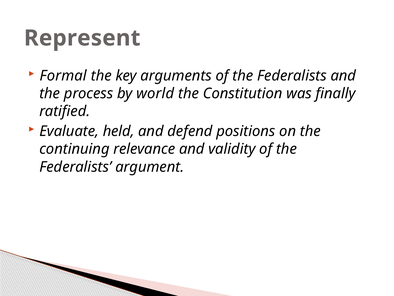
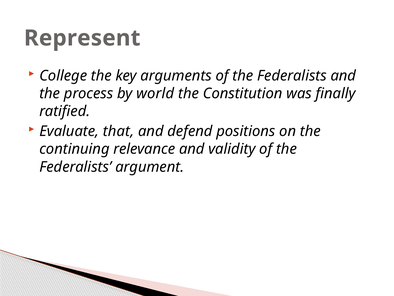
Formal: Formal -> College (63, 76)
held: held -> that (118, 131)
